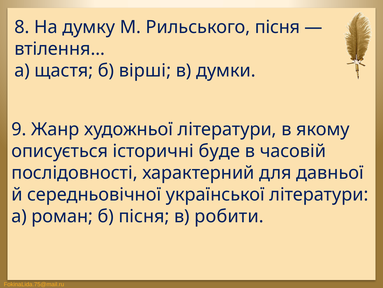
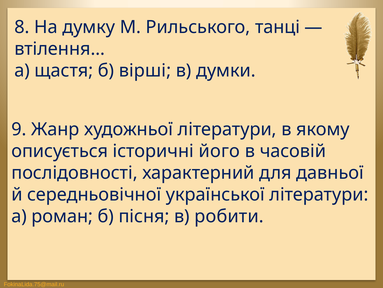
Рильського пісня: пісня -> танці (277, 27)
буде: буде -> його (219, 151)
